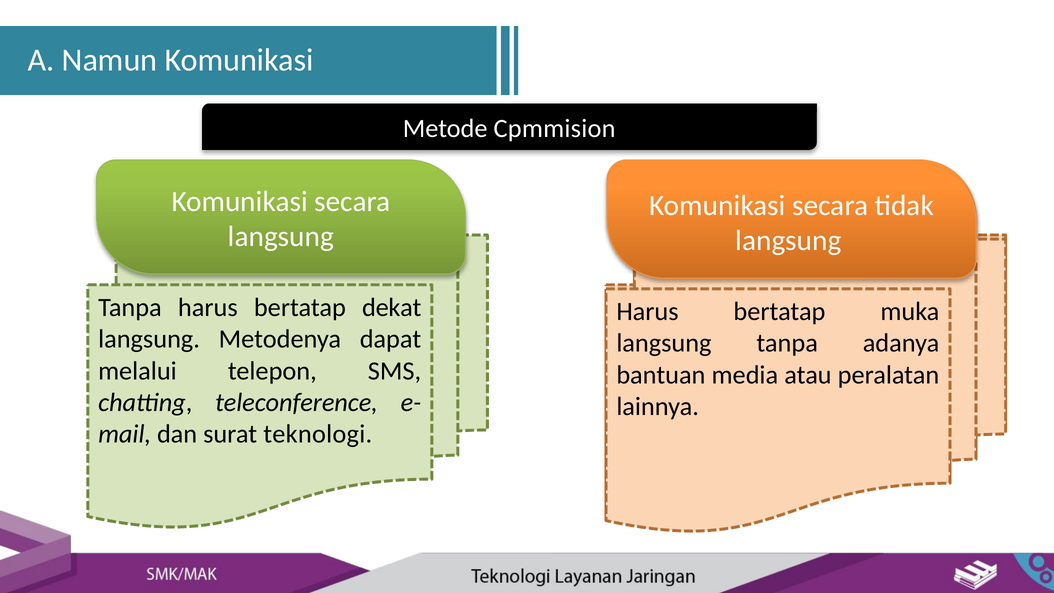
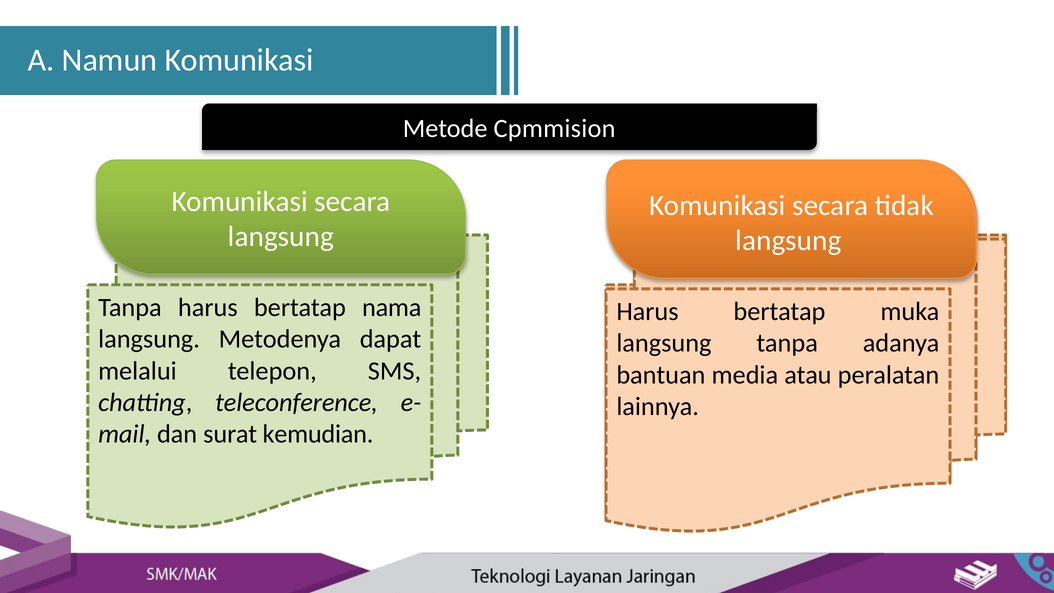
dekat: dekat -> nama (392, 308)
teknologi: teknologi -> kemudian (318, 434)
